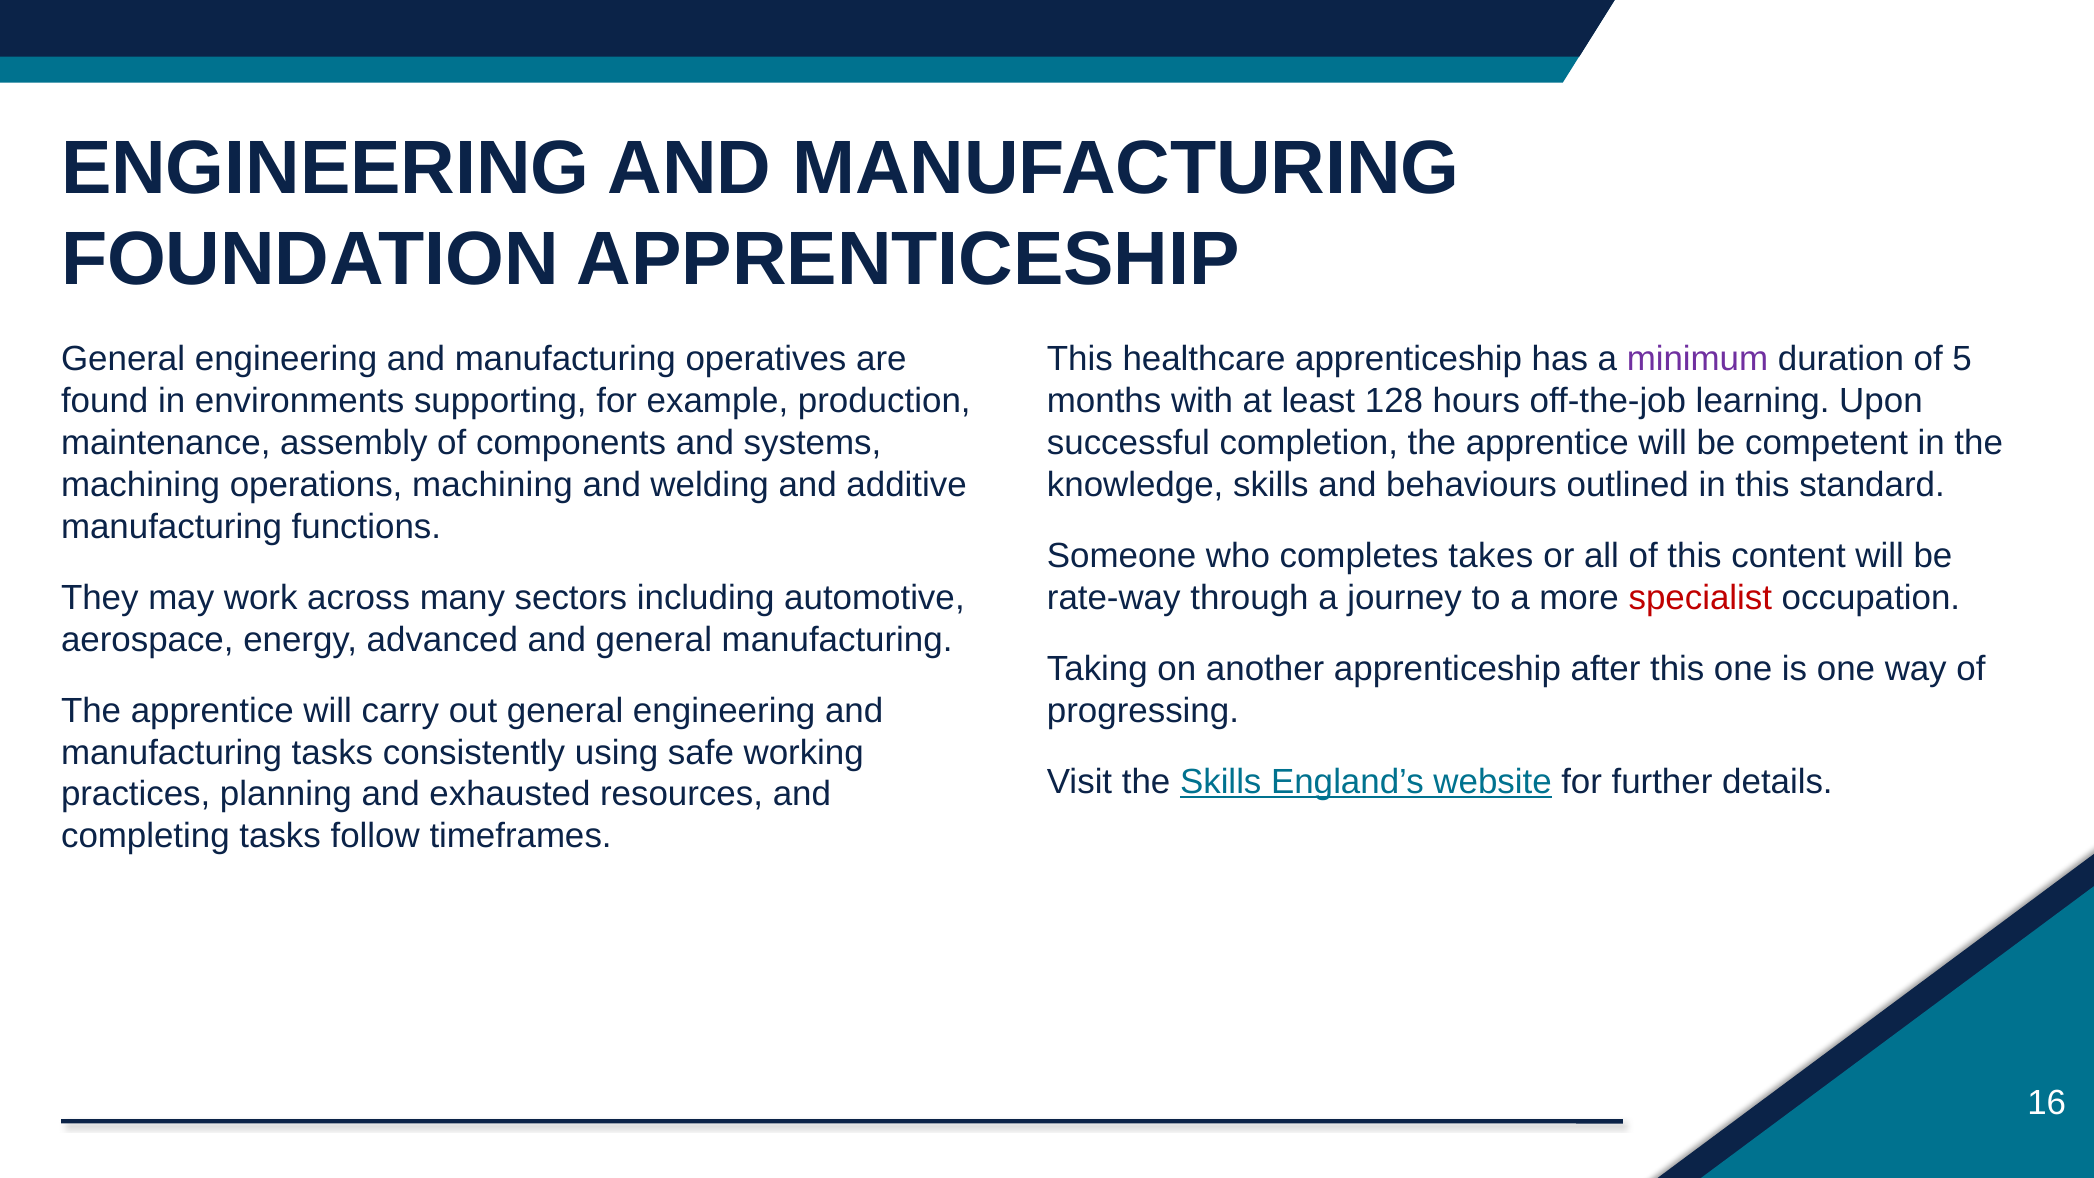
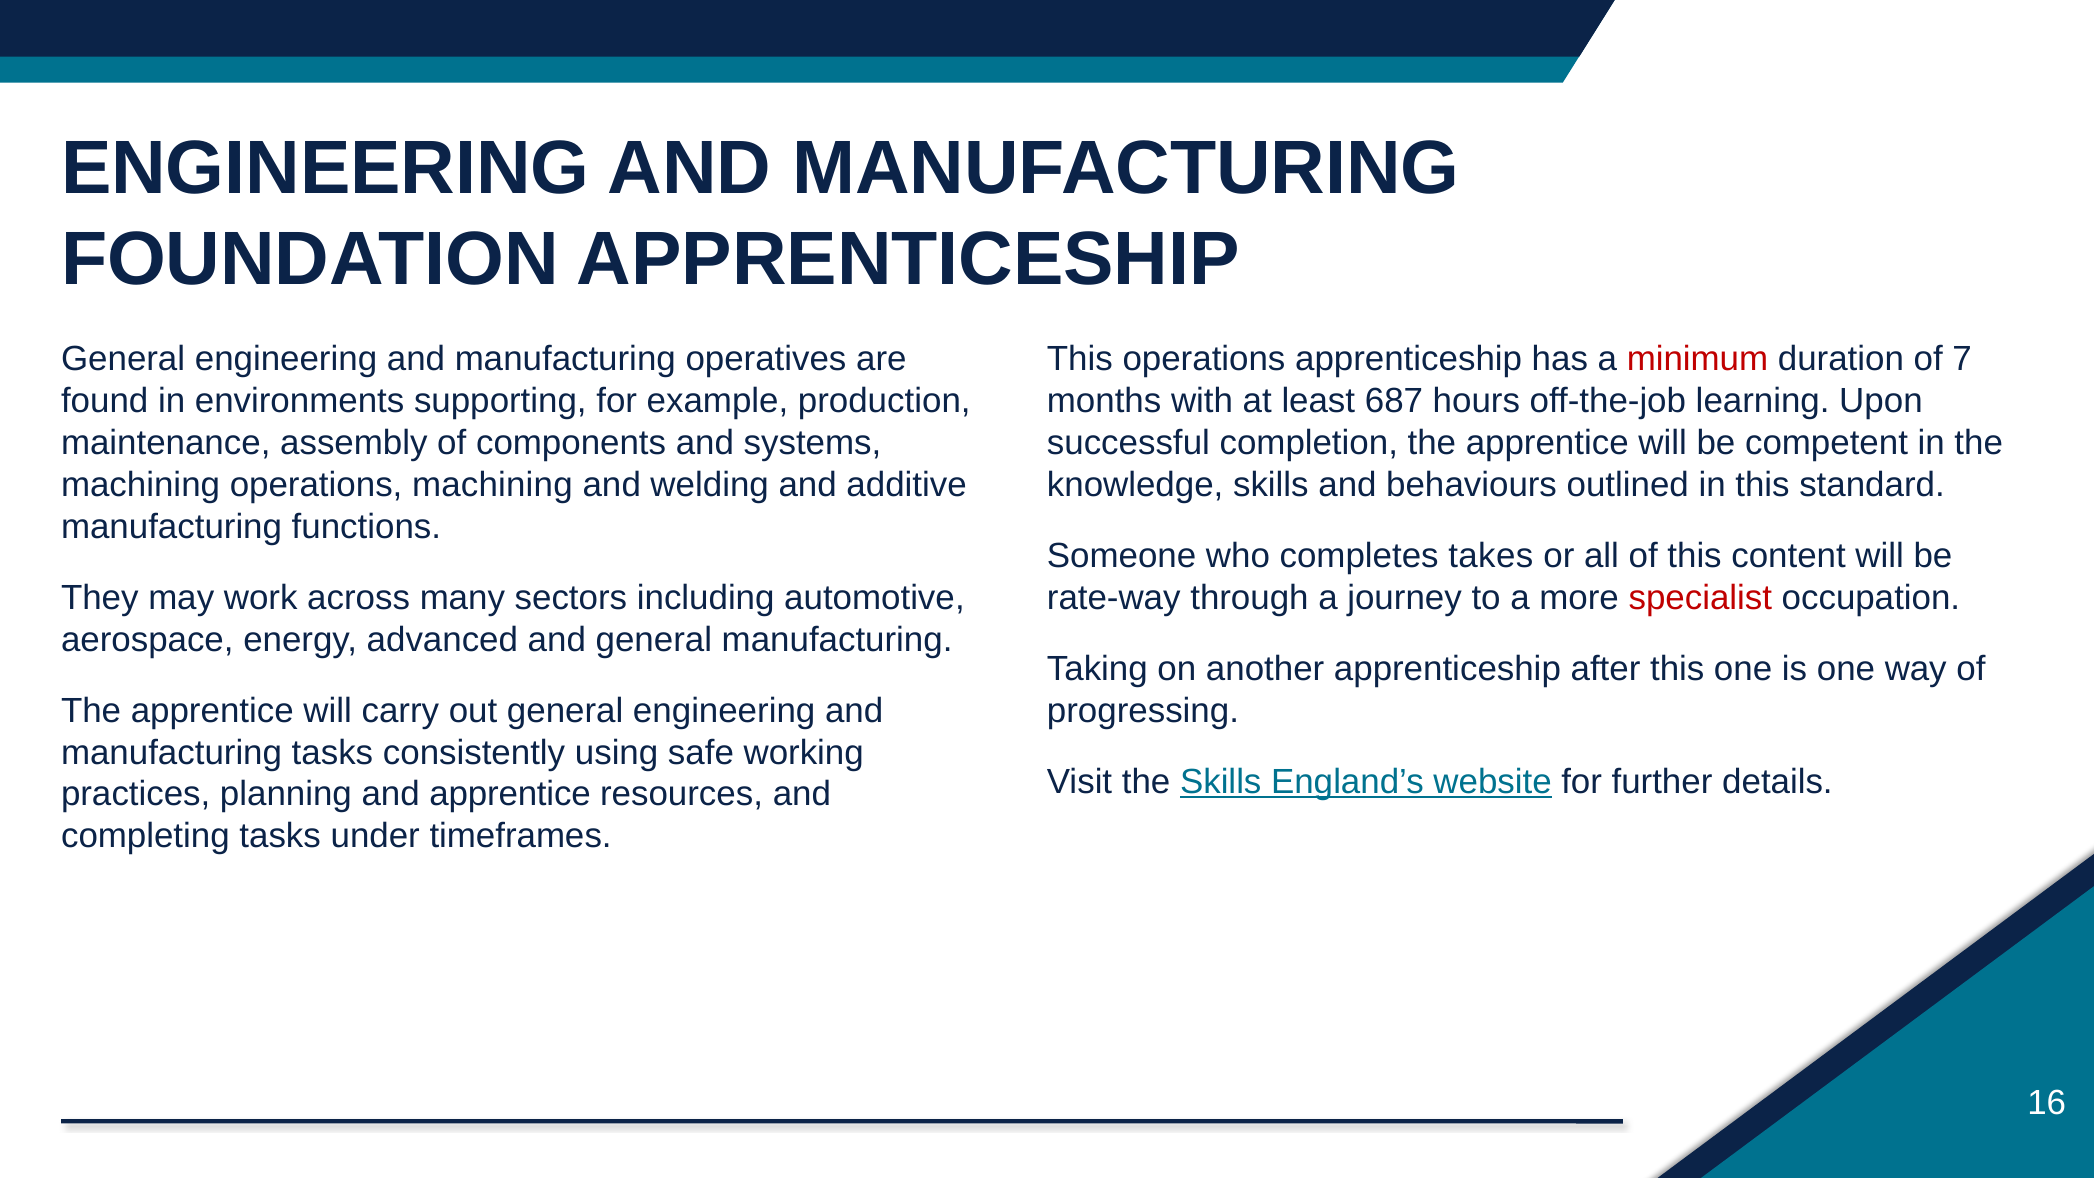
This healthcare: healthcare -> operations (1204, 359)
minimum colour: purple -> red (1698, 359)
5: 5 -> 7 (1962, 359)
128: 128 -> 687 (1394, 401)
and exhausted: exhausted -> apprentice (510, 794)
follow: follow -> under (375, 836)
